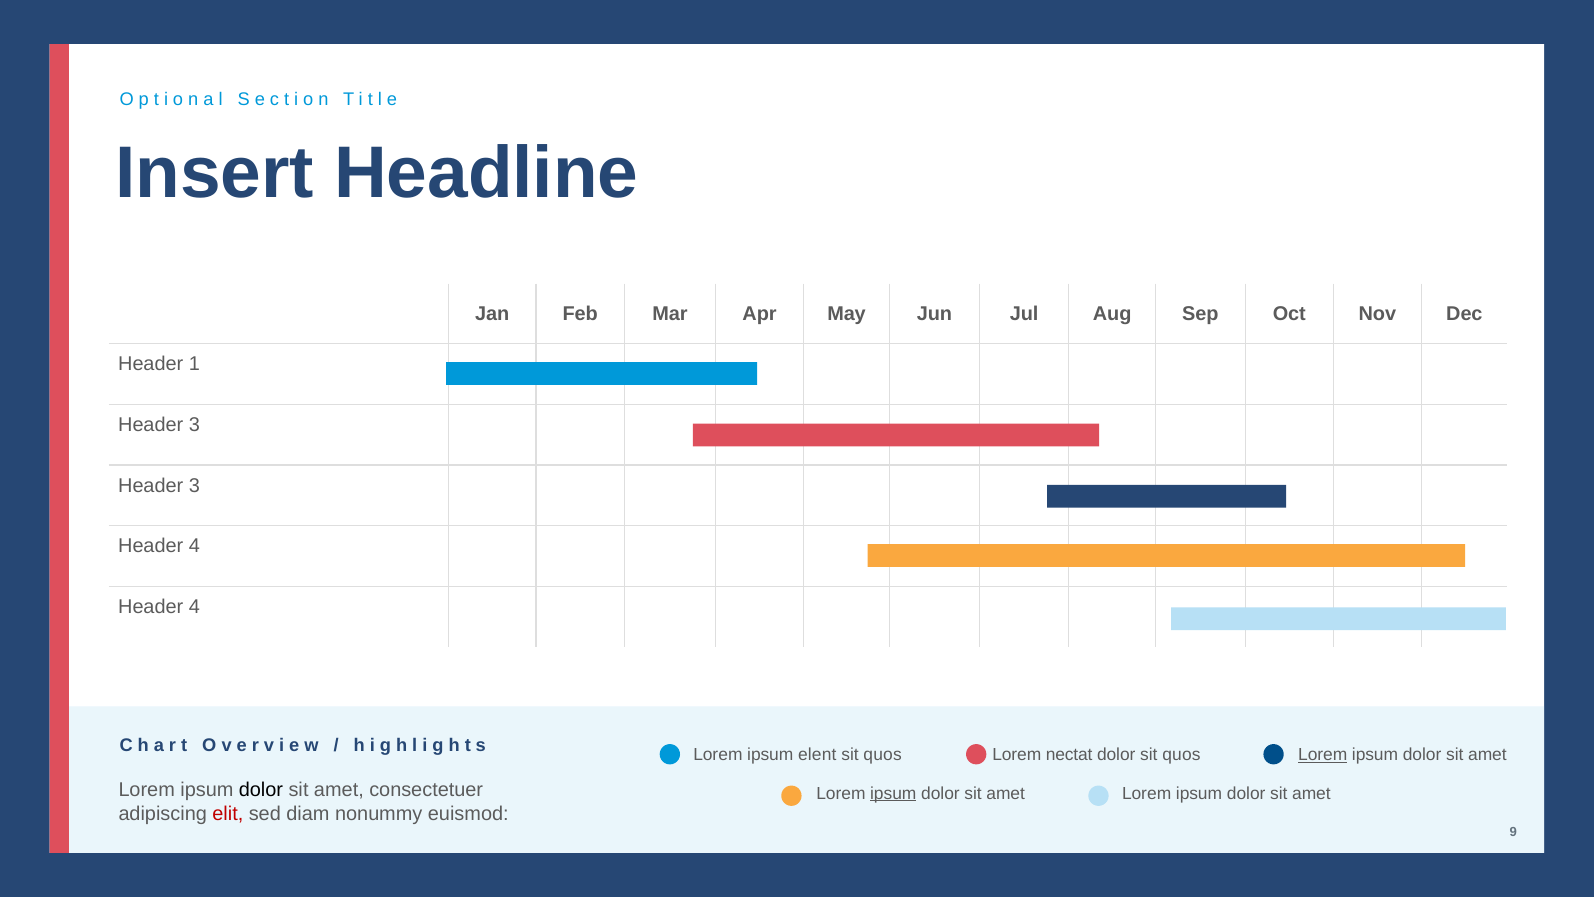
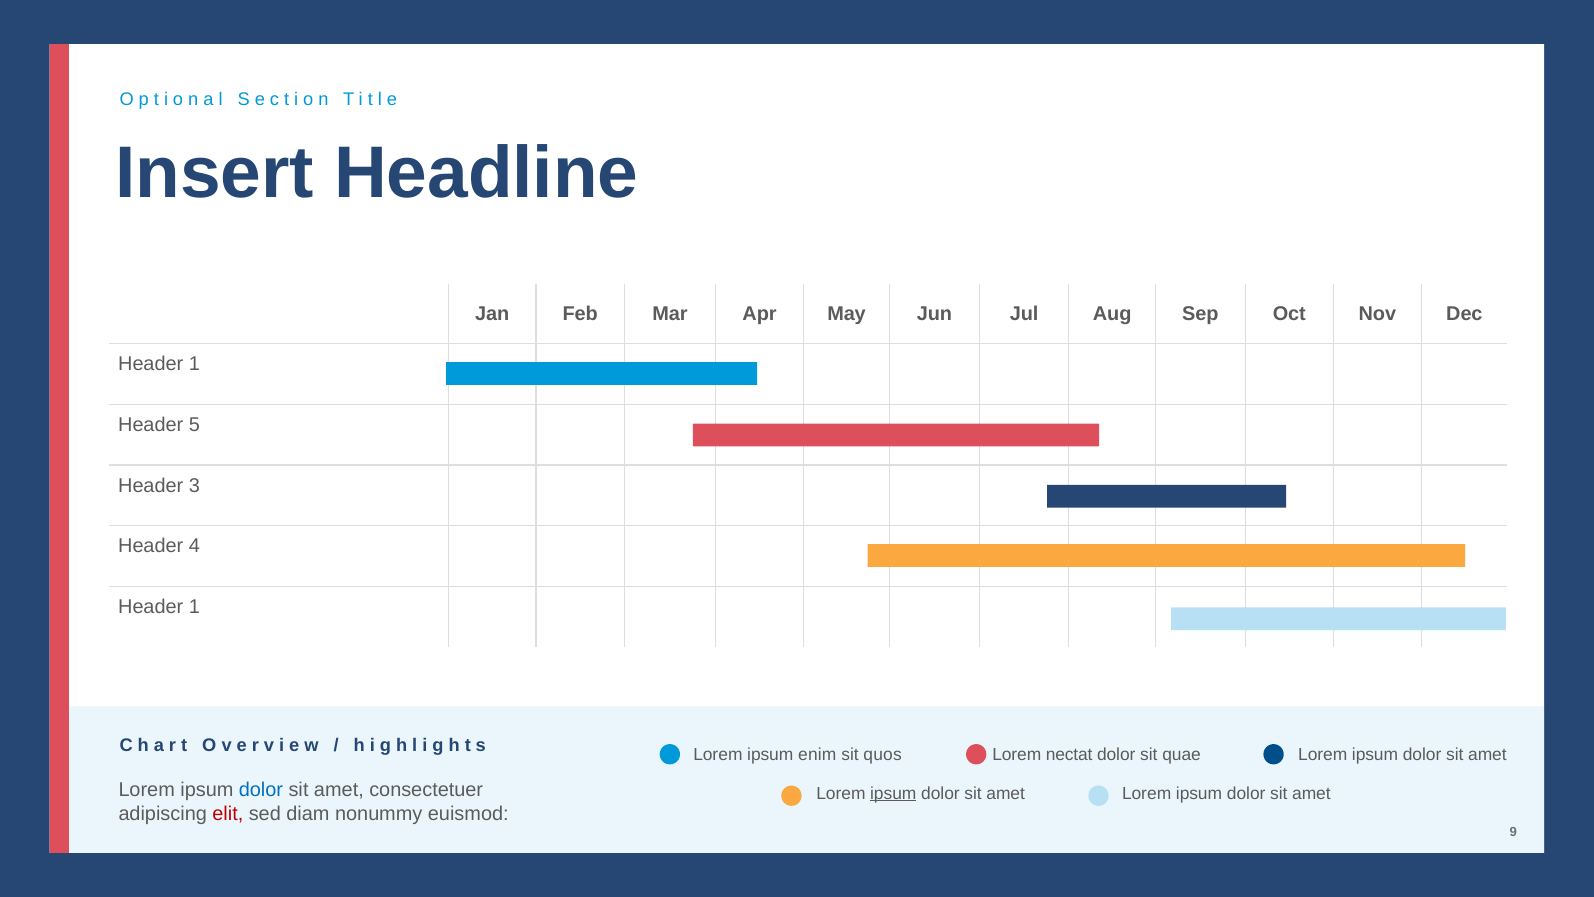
3: 3 -> 5 (194, 425)
4: 4 -> 1 (194, 607)
elent: elent -> enim (817, 755)
dolor sit quos: quos -> quae (1182, 755)
Lorem underline: present -> none (1323, 755)
dolor colour: black -> blue (261, 790)
